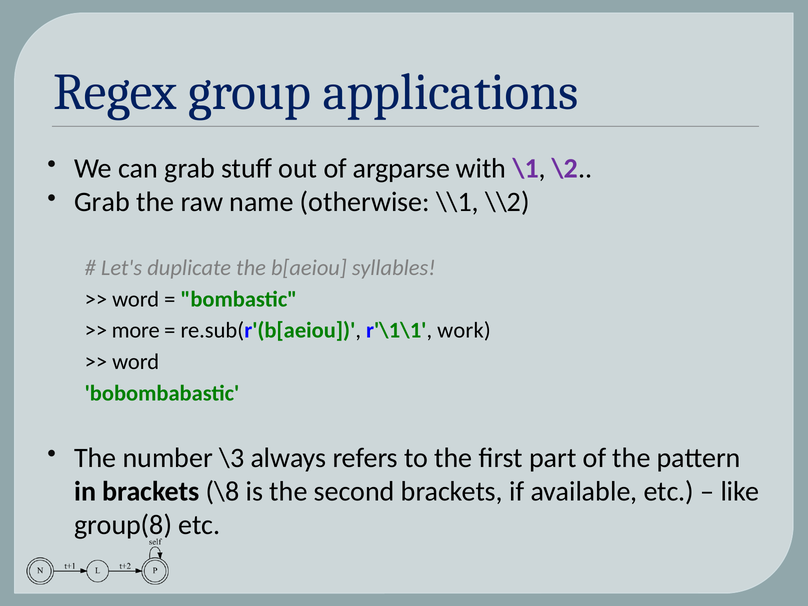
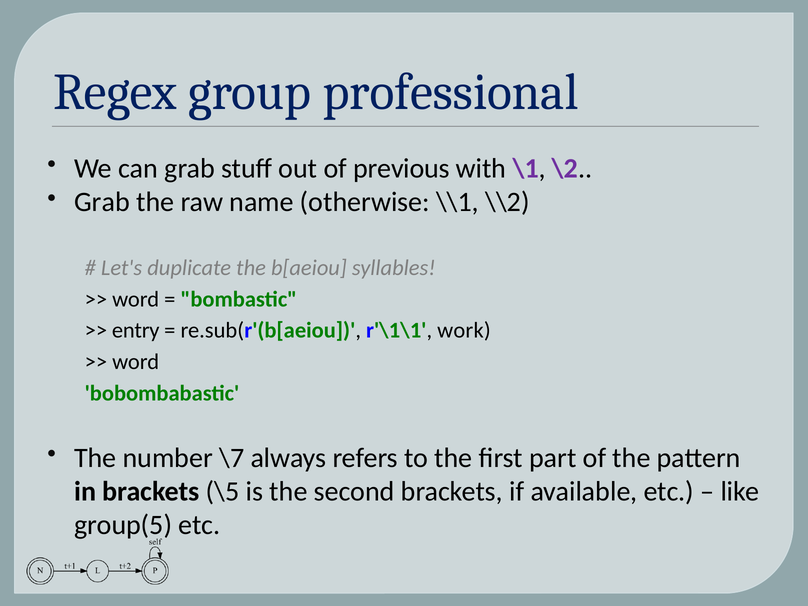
applications: applications -> professional (451, 92)
argparse: argparse -> previous (401, 168)
more: more -> entry (136, 331)
\3: \3 -> \7 (232, 458)
\8: \8 -> \5 (223, 491)
group(8: group(8 -> group(5 (123, 525)
